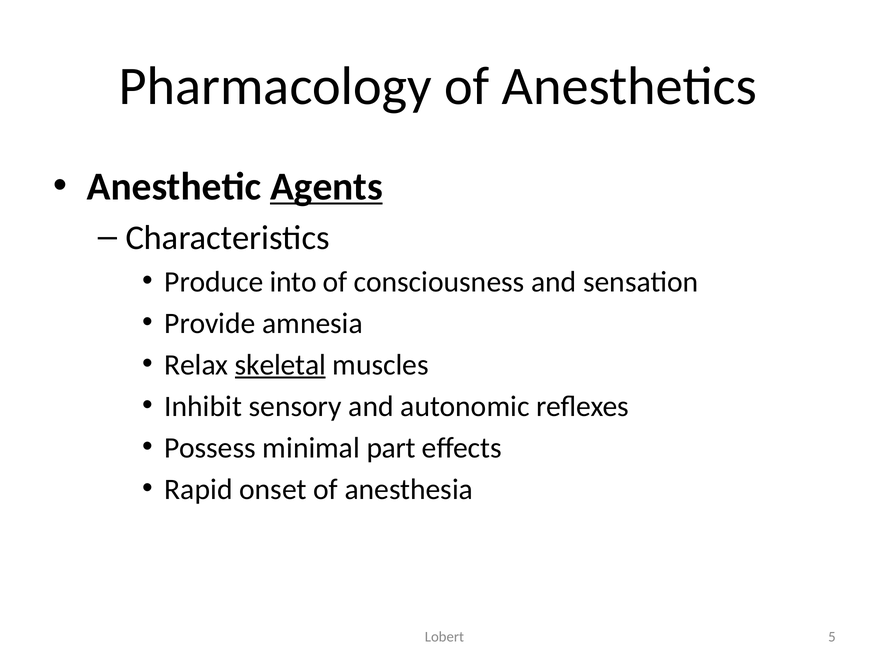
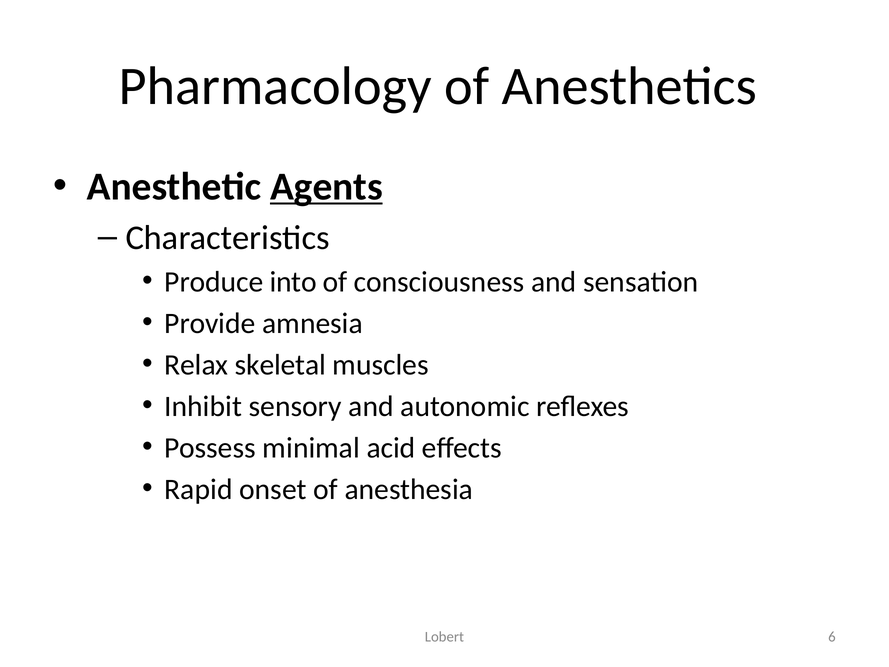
skeletal underline: present -> none (280, 365)
part: part -> acid (391, 448)
5: 5 -> 6 (832, 637)
